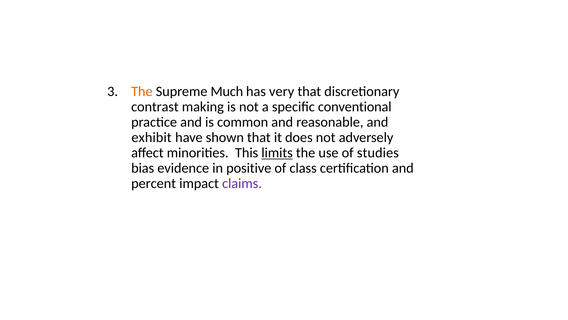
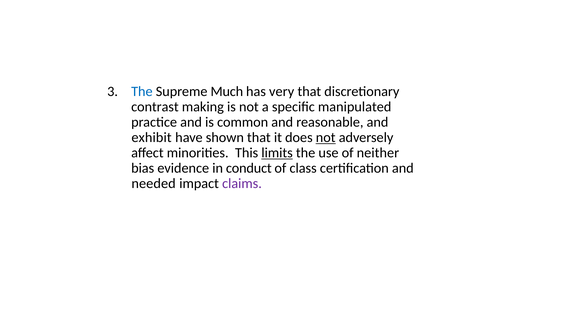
The colour: orange -> blue (142, 91)
conventional: conventional -> manipulated (355, 107)
not underline: none -> present (326, 137)
studies: studies -> neither (378, 153)
positive: positive -> conduct (249, 168)
percent: percent -> needed (154, 183)
